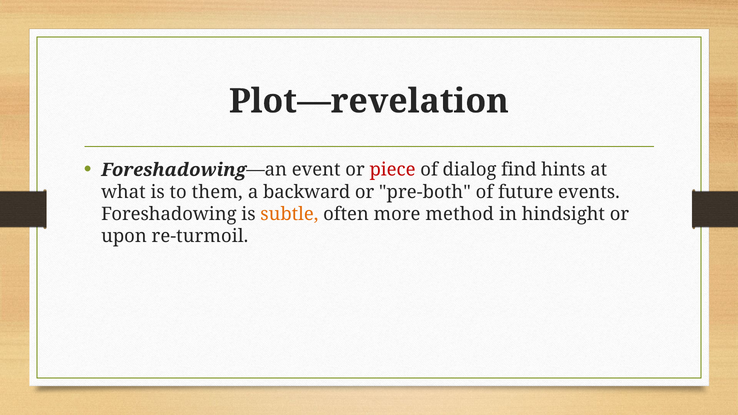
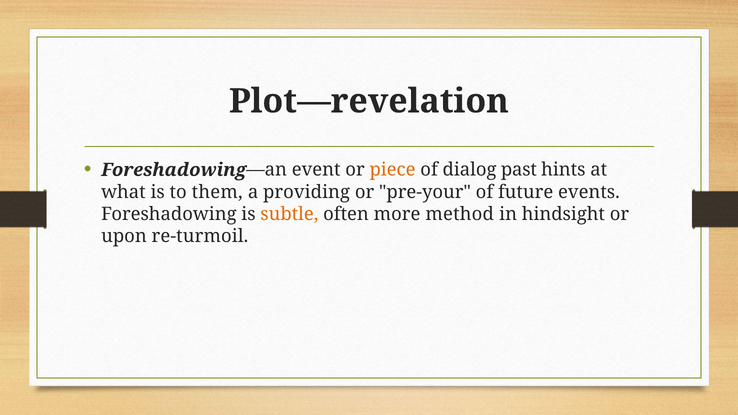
piece colour: red -> orange (393, 170)
find: find -> past (519, 170)
backward: backward -> providing (307, 192)
pre-both: pre-both -> pre-your (425, 192)
